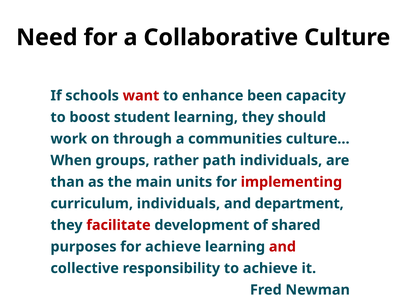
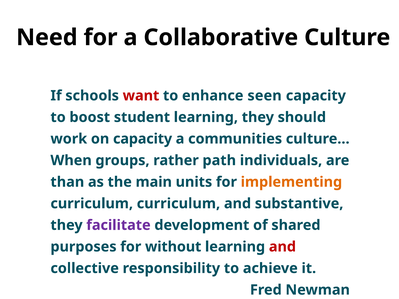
been: been -> seen (265, 96)
on through: through -> capacity (143, 139)
implementing colour: red -> orange (291, 182)
curriculum individuals: individuals -> curriculum (178, 204)
department: department -> substantive (299, 204)
facilitate colour: red -> purple (118, 225)
for achieve: achieve -> without (173, 247)
